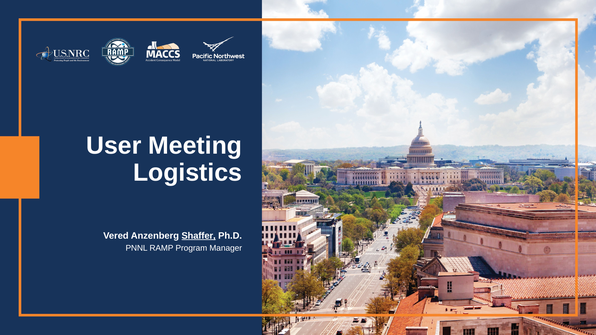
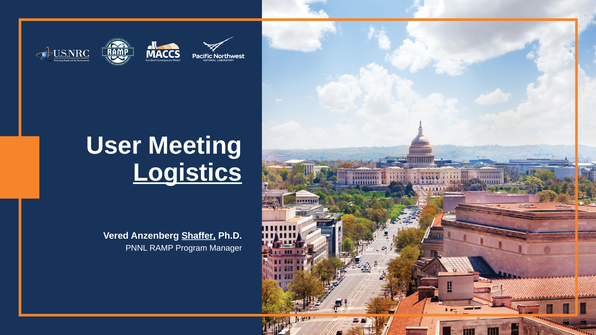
Logistics underline: none -> present (188, 173)
